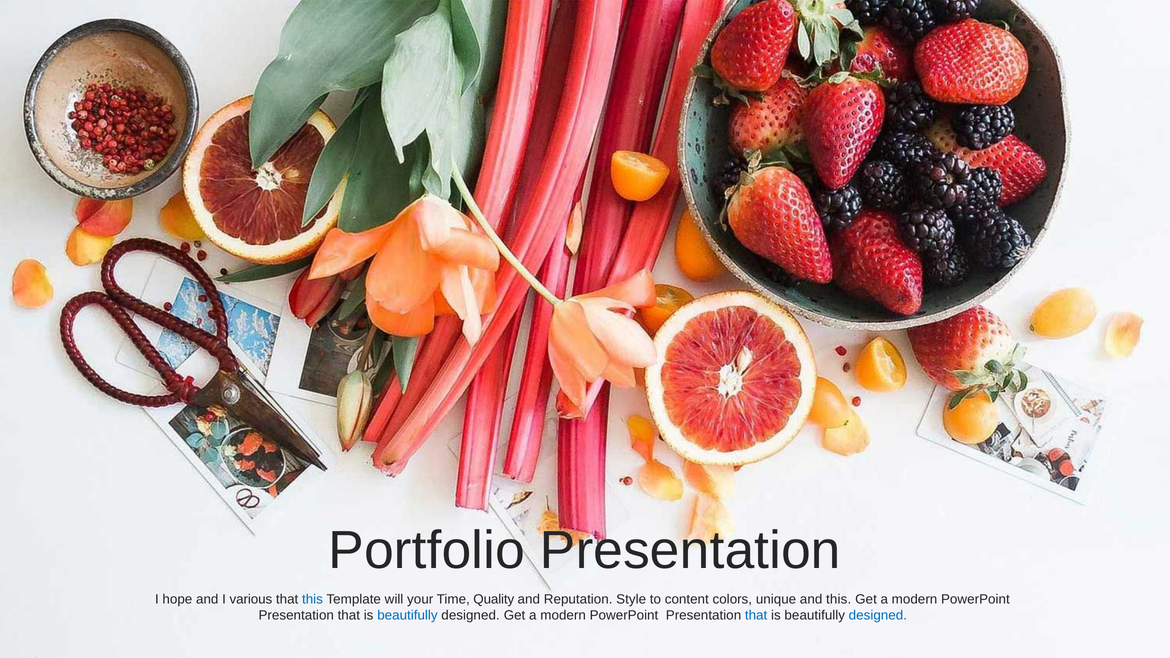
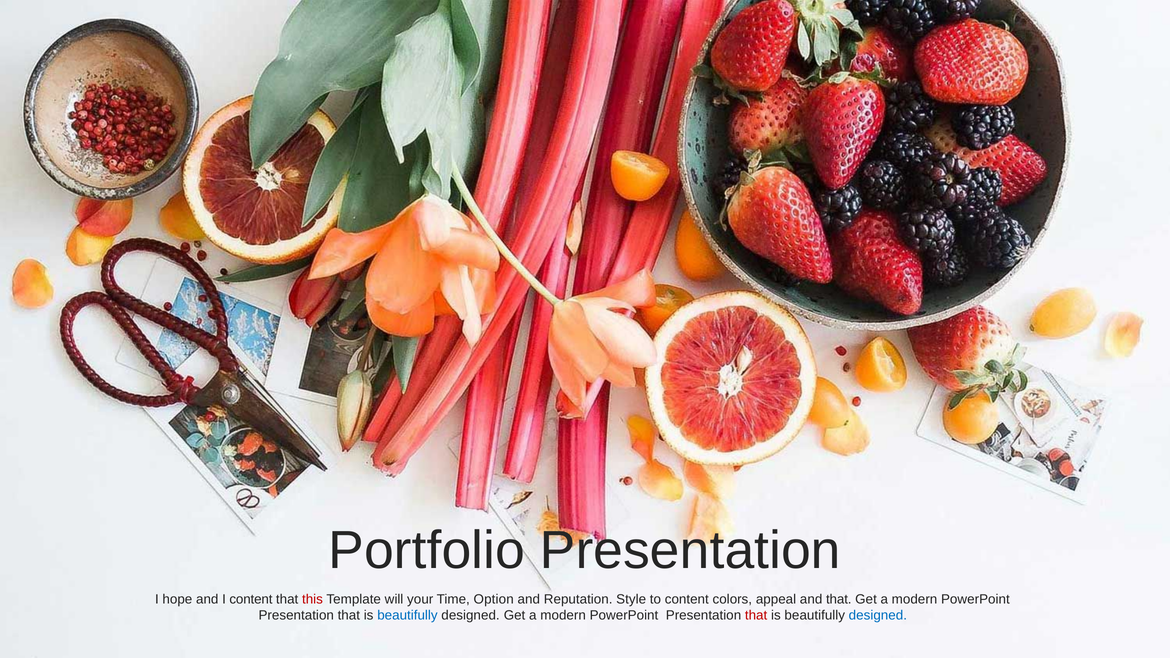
I various: various -> content (251, 600)
this colour: blue -> red (312, 600)
Quality: Quality -> Option (494, 600)
unique: unique -> appeal (776, 600)
and this: this -> that (839, 600)
that colour: blue -> red (756, 616)
